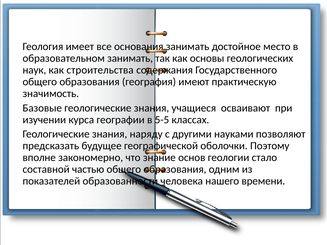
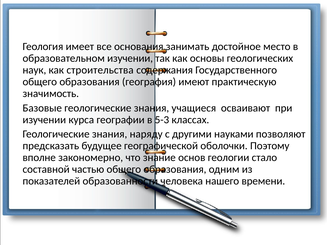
образовательном занимать: занимать -> изучении (130, 58)
5-5: 5-5 -> 5-3 (162, 120)
